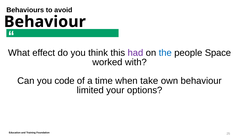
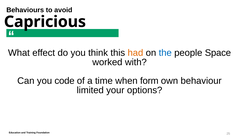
Behaviour: Behaviour -> Capricious (45, 22)
had colour: purple -> orange (135, 53)
take: take -> form (149, 81)
